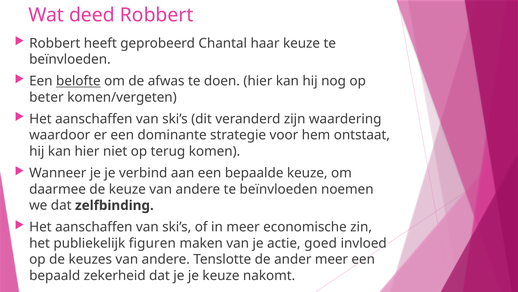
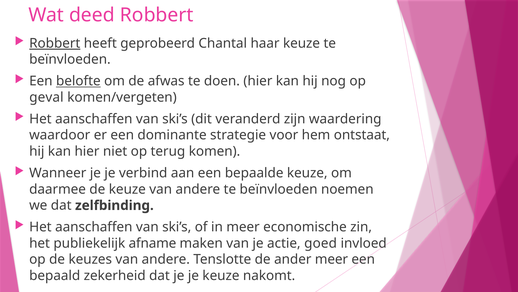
Robbert underline: none -> present (55, 43)
beter: beter -> geval (46, 97)
figuren: figuren -> afname (152, 243)
